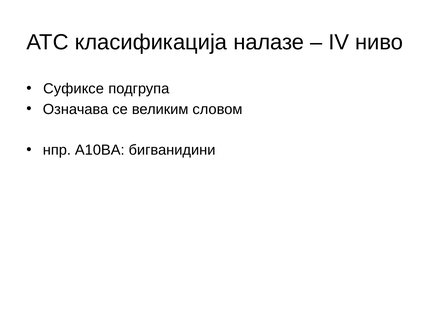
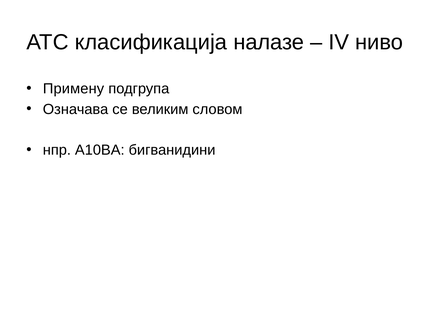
Суфиксе: Суфиксе -> Примену (74, 89)
